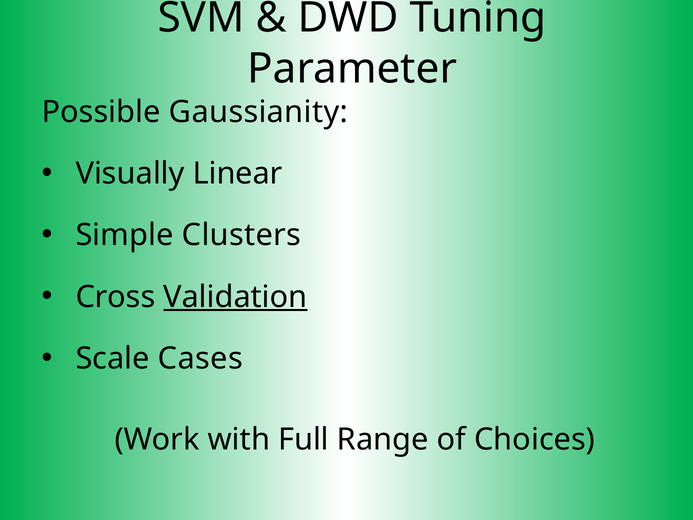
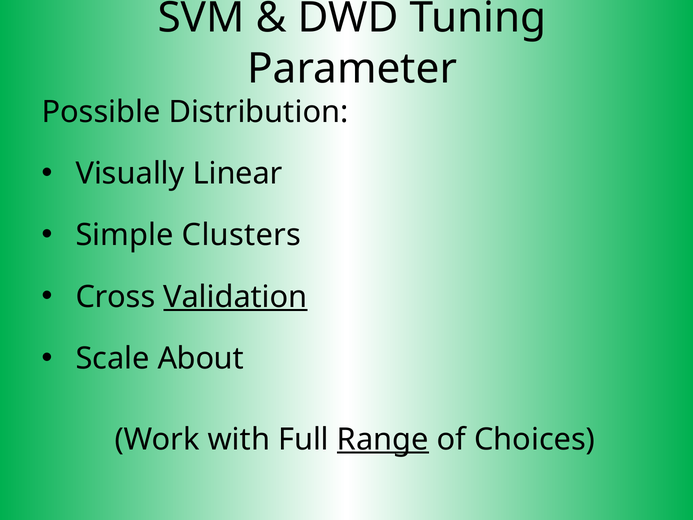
Gaussianity: Gaussianity -> Distribution (258, 112)
Cases: Cases -> About (201, 358)
Range underline: none -> present (383, 439)
